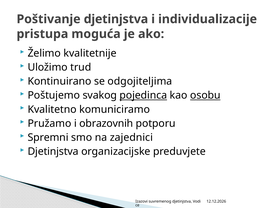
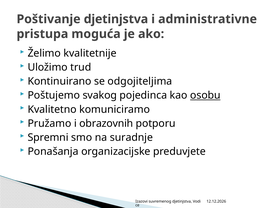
individualizacije: individualizacije -> administrativne (208, 19)
pojedinca underline: present -> none (143, 95)
zajednici: zajednici -> suradnje (131, 137)
Djetinjstva: Djetinjstva -> Ponašanja (53, 151)
